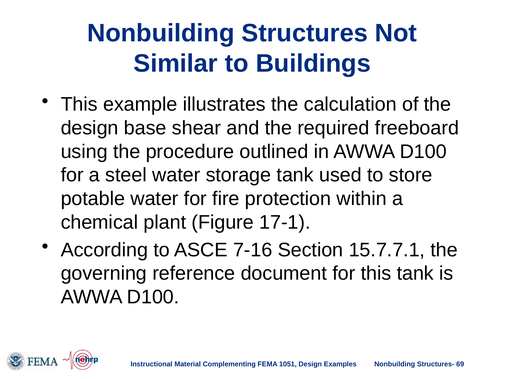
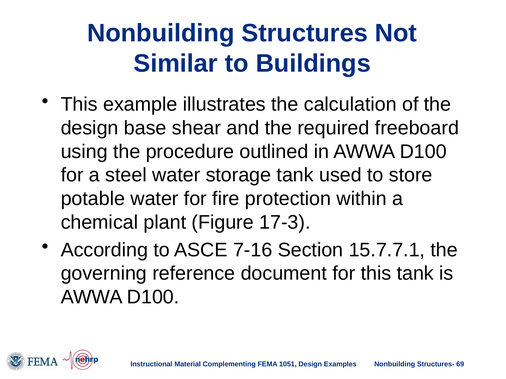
17-1: 17-1 -> 17-3 (285, 223)
